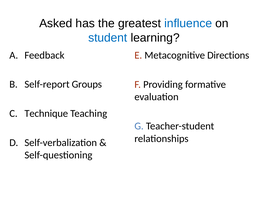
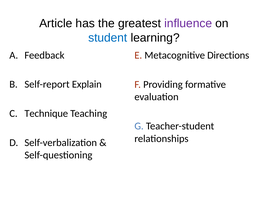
Asked: Asked -> Article (56, 23)
influence colour: blue -> purple (188, 23)
Groups: Groups -> Explain (87, 84)
